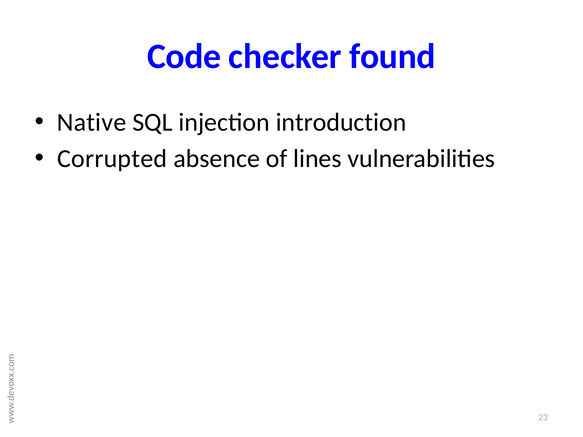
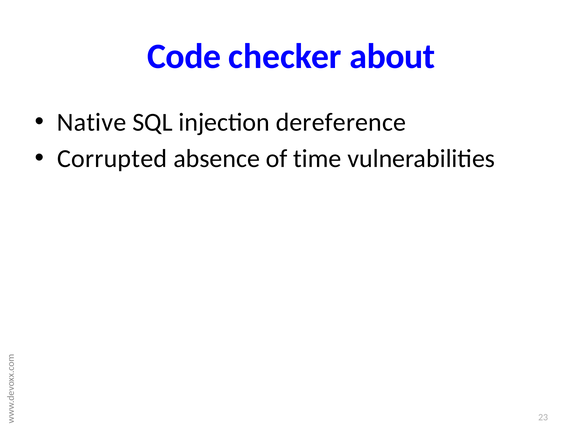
found: found -> about (392, 56)
introduction: introduction -> dereference (341, 122)
lines: lines -> time (317, 159)
